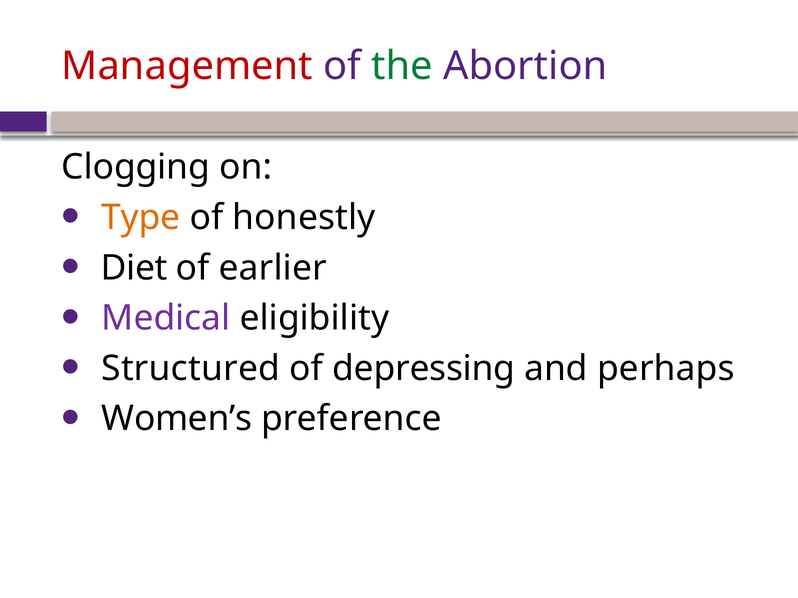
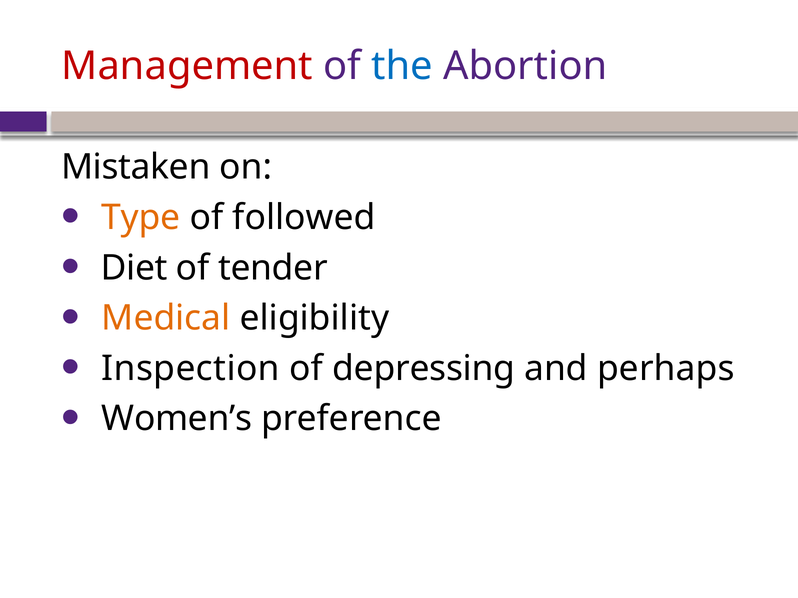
the colour: green -> blue (402, 66)
Clogging: Clogging -> Mistaken (136, 167)
honestly: honestly -> followed (304, 218)
earlier: earlier -> tender (273, 268)
Medical colour: purple -> orange (166, 318)
Structured: Structured -> Inspection (191, 369)
